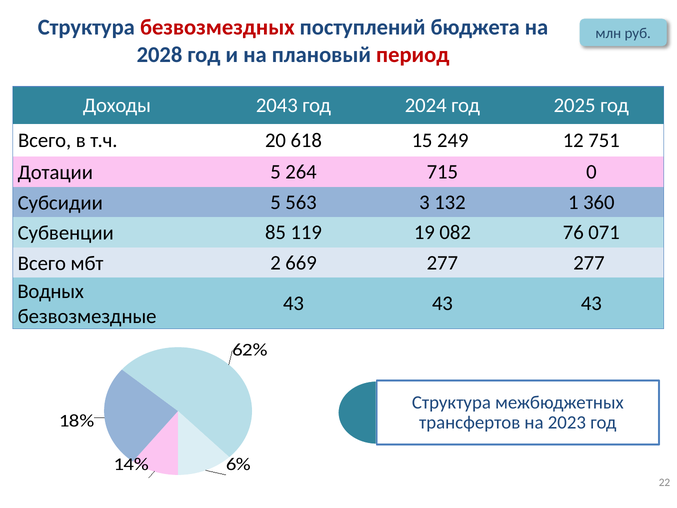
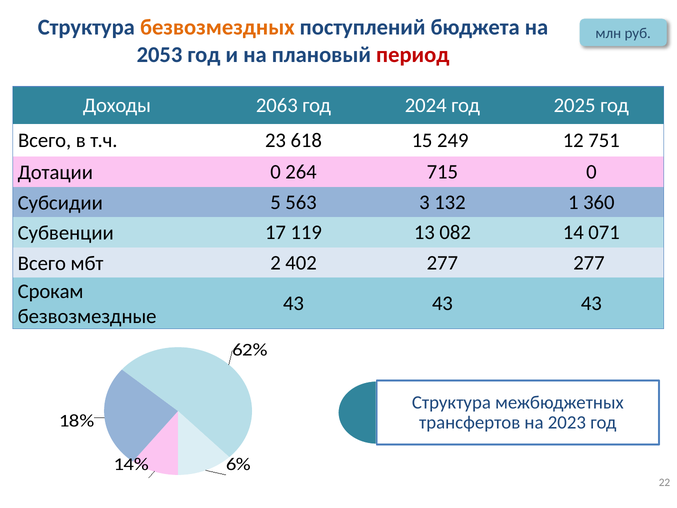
безвозмездных colour: red -> orange (217, 27)
2028: 2028 -> 2053 (159, 55)
2043: 2043 -> 2063 (277, 105)
20: 20 -> 23 (275, 141)
Дотации 5: 5 -> 0 (276, 172)
85: 85 -> 17 (275, 232)
19: 19 -> 13 (424, 232)
76: 76 -> 14 (573, 232)
669: 669 -> 402 (301, 263)
Водных: Водных -> Срокам (51, 291)
